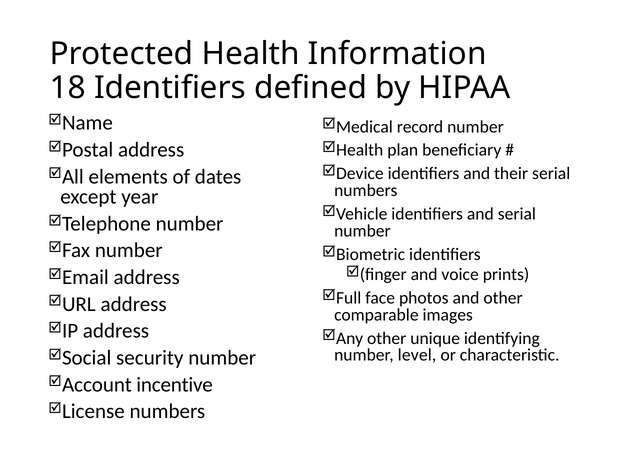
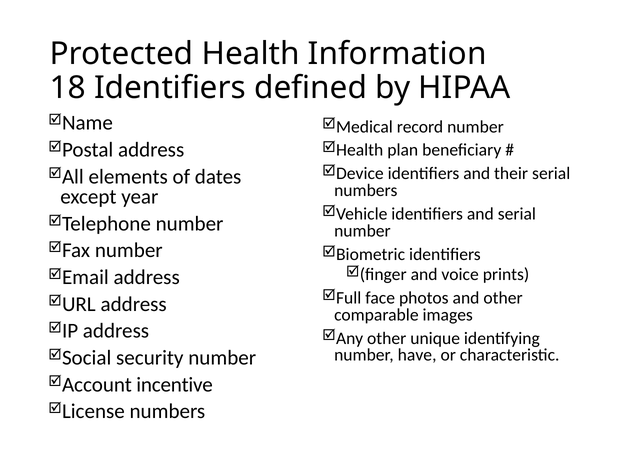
level: level -> have (417, 355)
